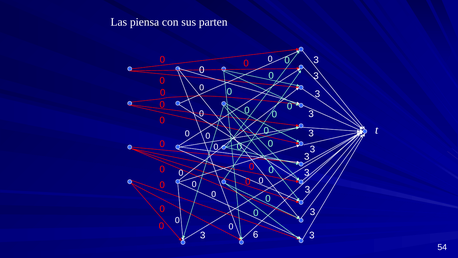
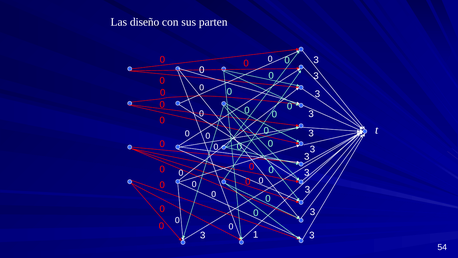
piensa: piensa -> diseño (145, 22)
6: 6 -> 1 (256, 234)
